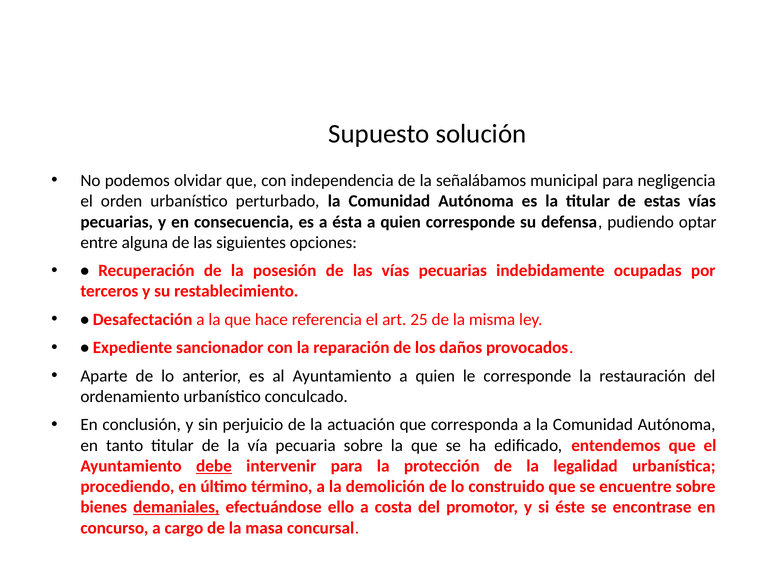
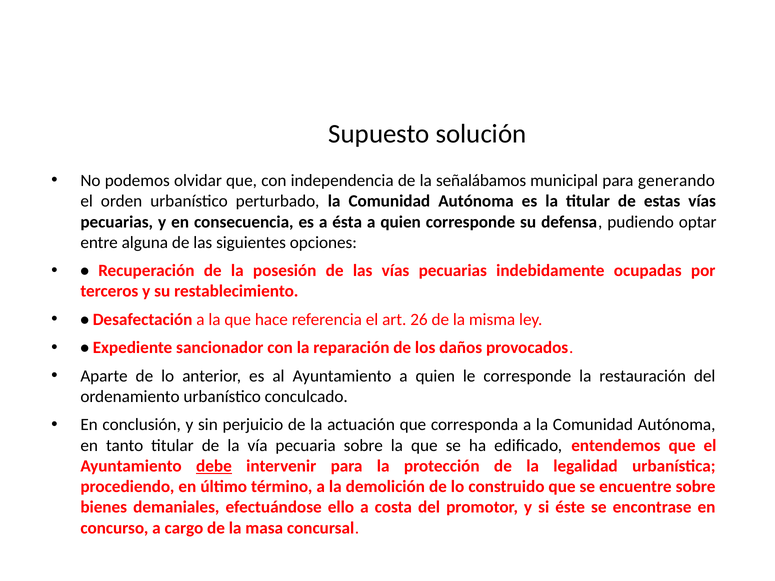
negligencia: negligencia -> generando (676, 181)
25: 25 -> 26 (419, 320)
demaniales underline: present -> none (176, 507)
